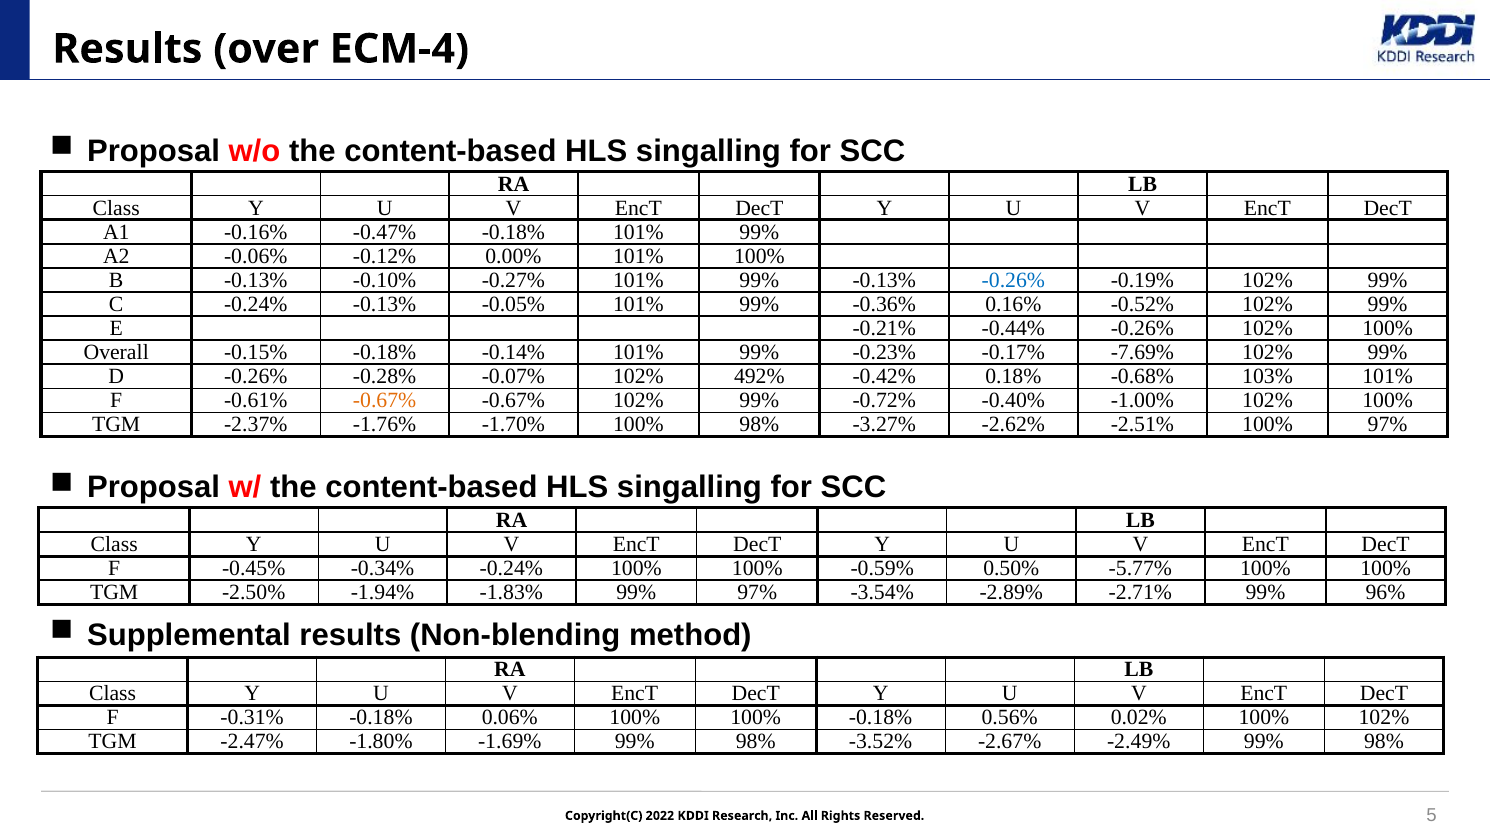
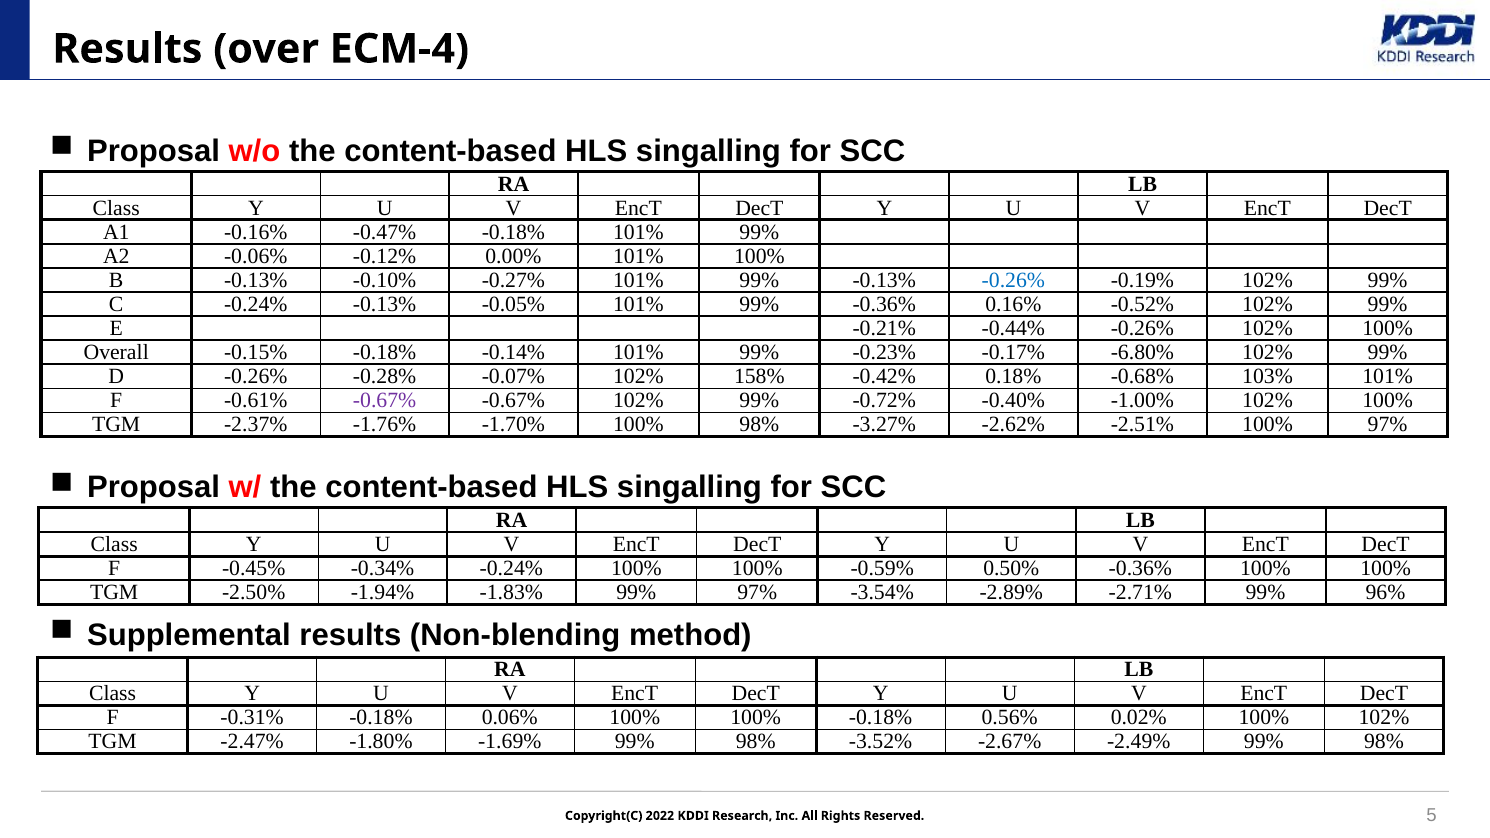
-7.69%: -7.69% -> -6.80% (1142, 352)
492%: 492% -> 158% (759, 376)
-0.67% colour: orange -> purple (385, 401)
0.50% -5.77%: -5.77% -> -0.36% (1140, 568)
